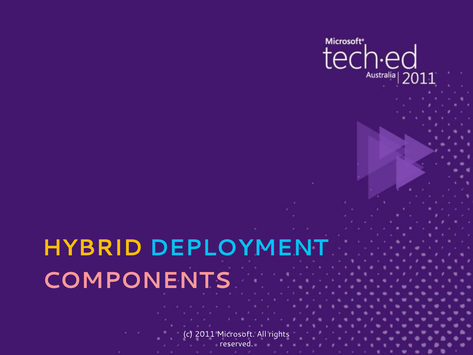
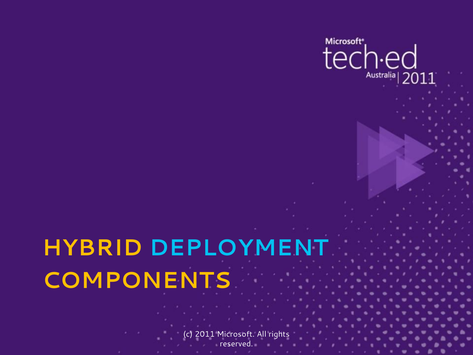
COMPONENTS colour: pink -> yellow (137, 280)
